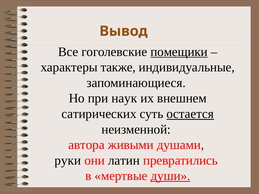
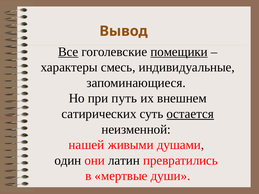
Все underline: none -> present (68, 52)
также: также -> смесь (118, 67)
наук: наук -> путь (124, 98)
автора: автора -> нашей (86, 145)
руки: руки -> один (68, 161)
души underline: present -> none (171, 176)
